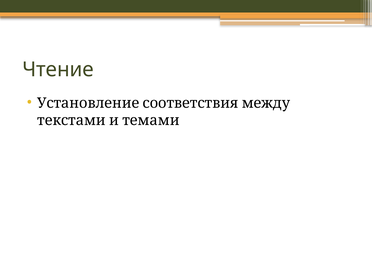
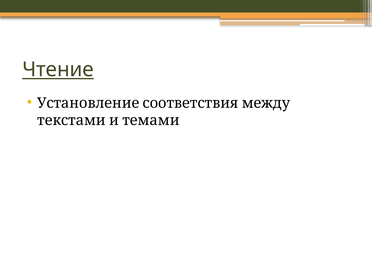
Чтение underline: none -> present (58, 70)
